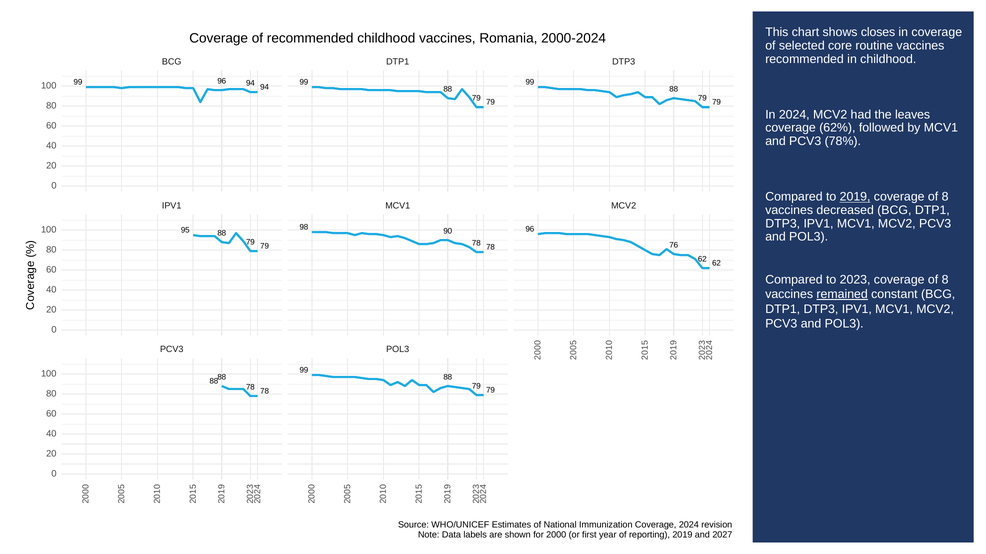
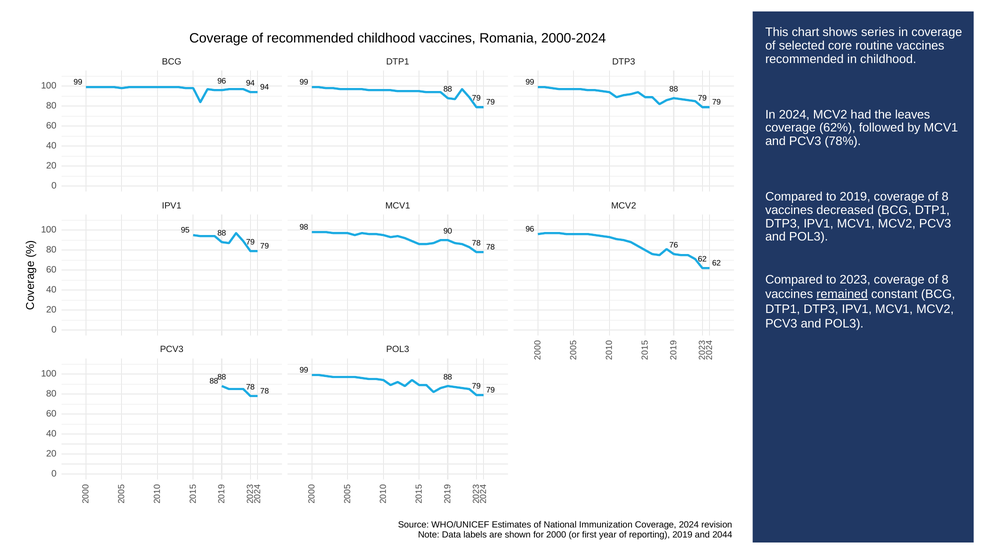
closes: closes -> series (878, 32)
2019 underline: present -> none (855, 197)
2027: 2027 -> 2044 (722, 535)
